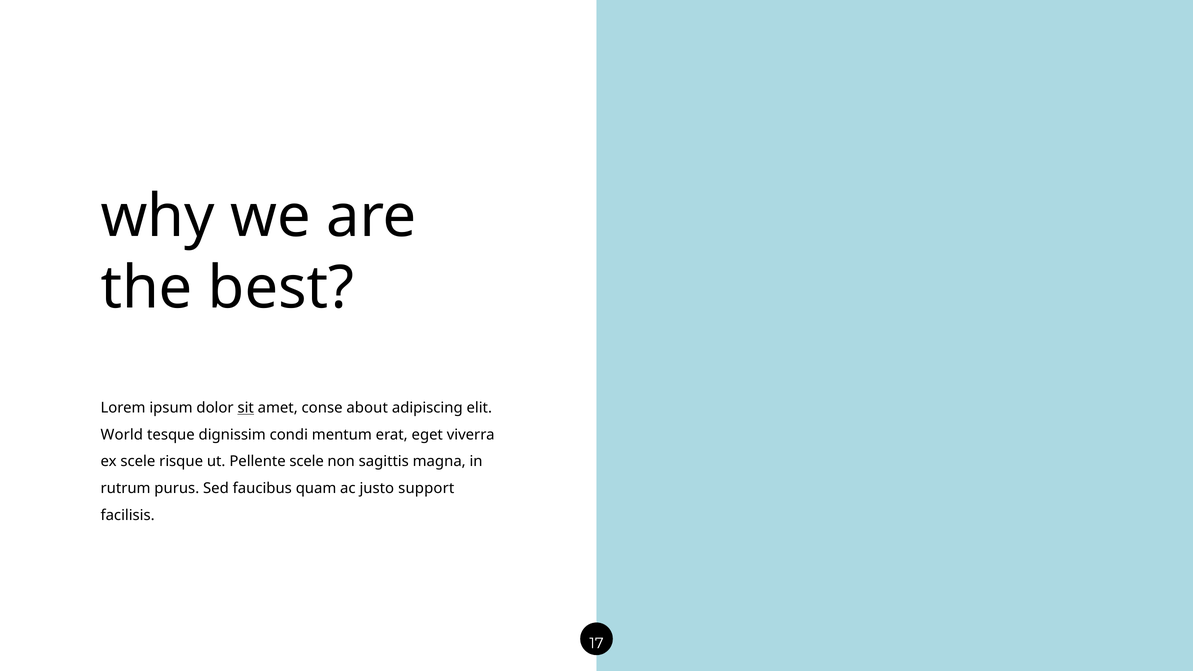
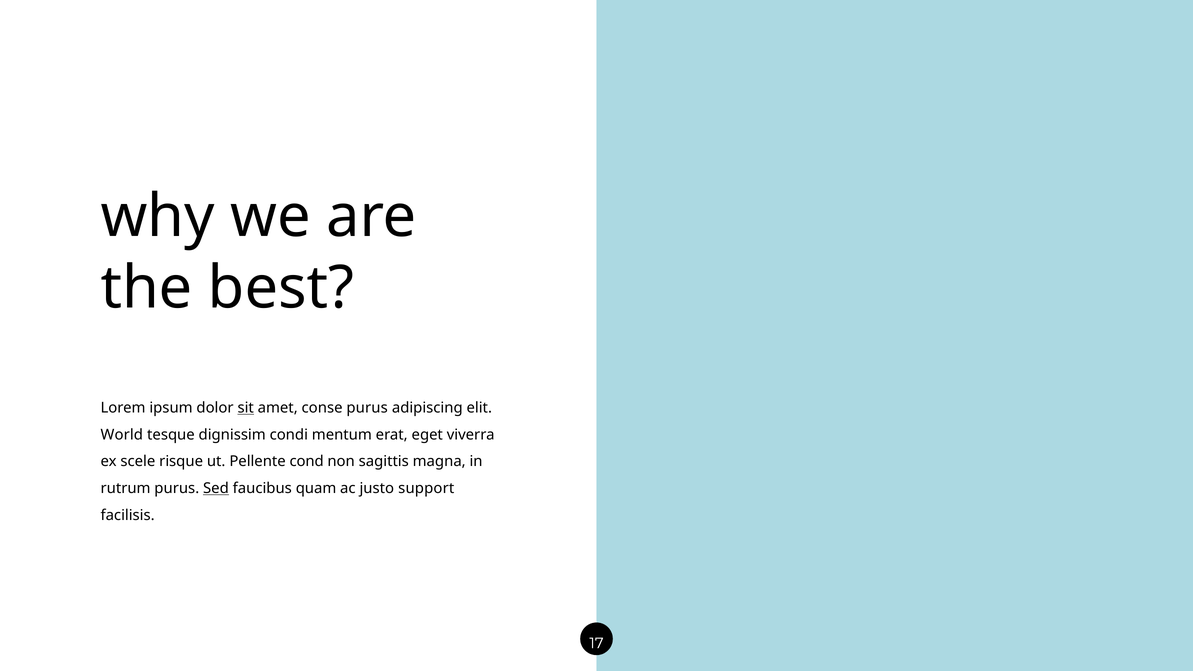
conse about: about -> purus (367, 408)
Pellente scele: scele -> cond (307, 462)
Sed underline: none -> present (216, 488)
